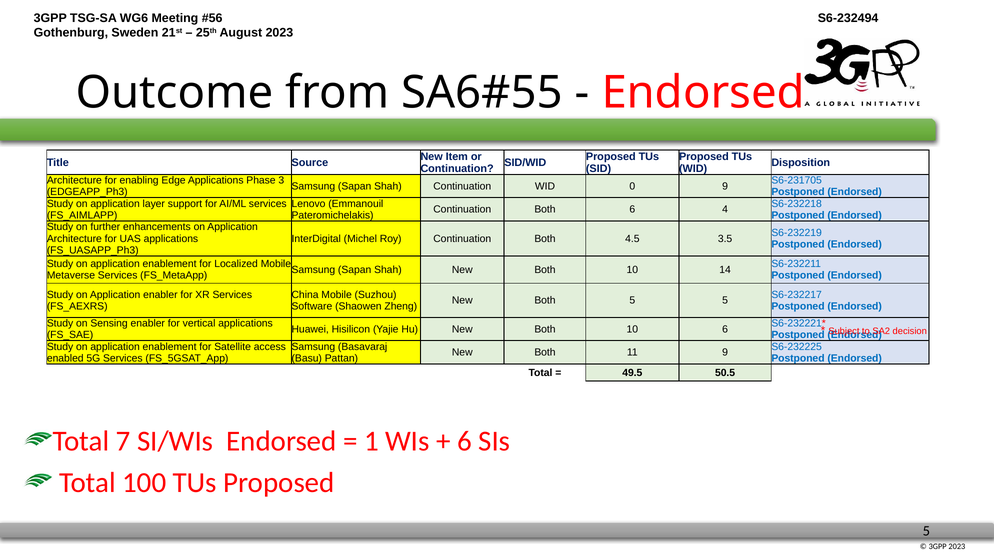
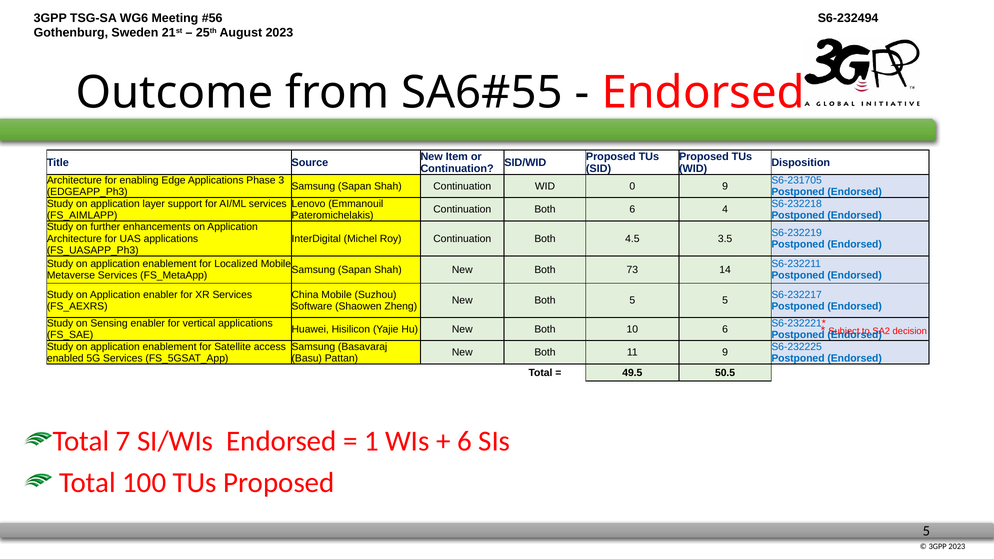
Shah New Both 10: 10 -> 73 (632, 270)
